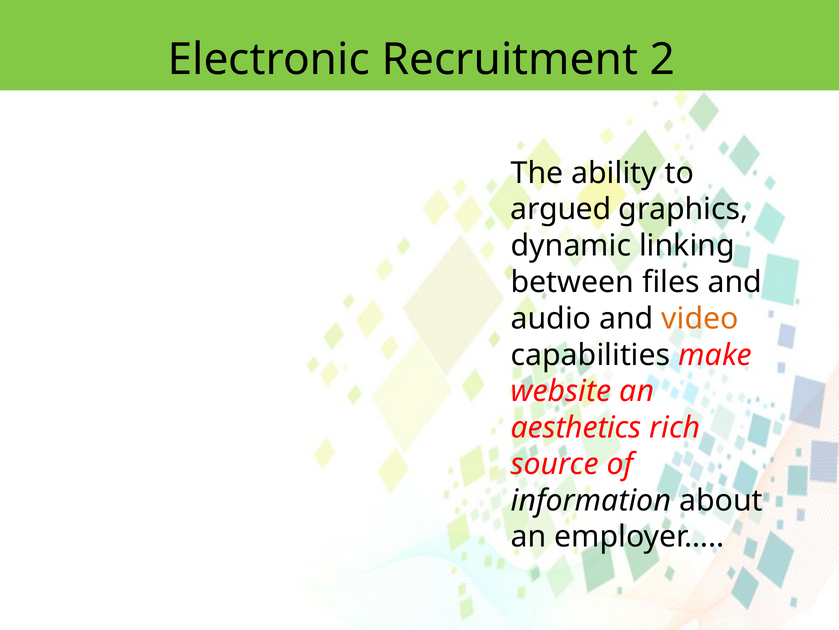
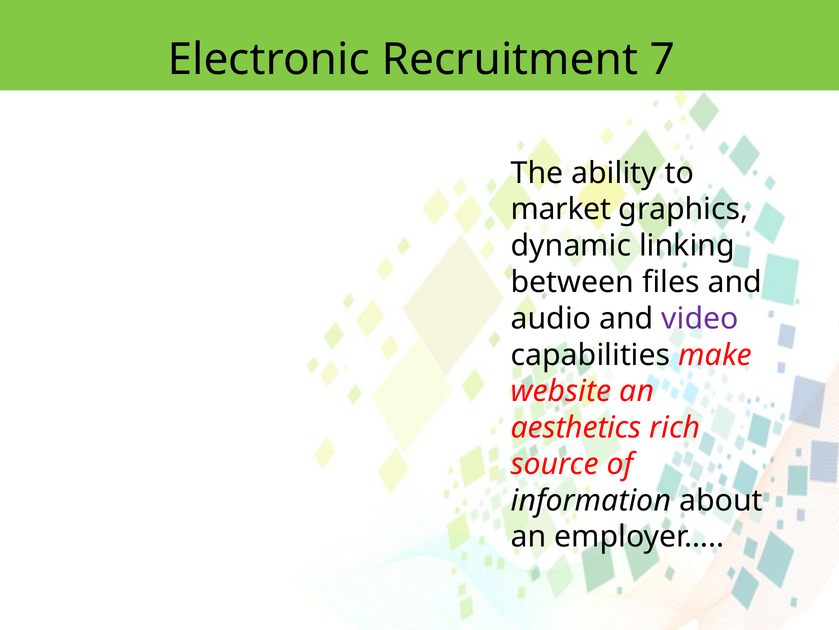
2: 2 -> 7 (662, 60)
argued: argued -> market (561, 209)
video colour: orange -> purple (700, 318)
